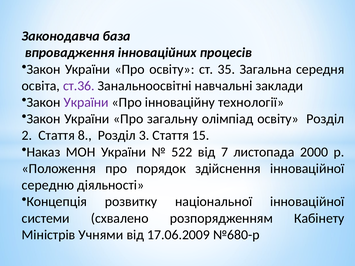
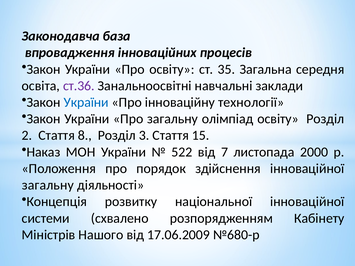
України colour: purple -> blue (86, 102)
середню: середню -> загальну (48, 185)
Учнями: Учнями -> Нашого (101, 235)
